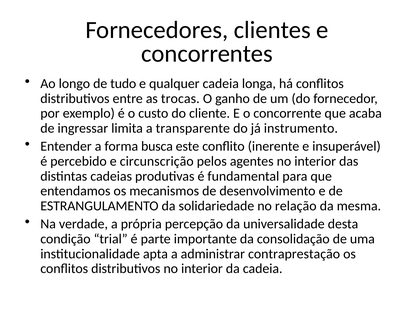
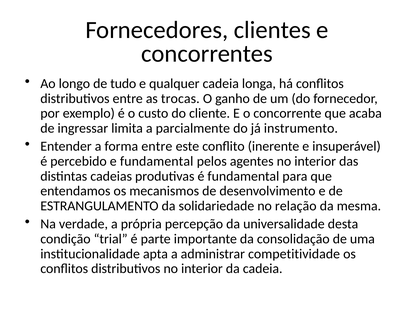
transparente: transparente -> parcialmente (193, 128)
forma busca: busca -> entre (157, 147)
e circunscrição: circunscrição -> fundamental (157, 162)
contraprestação: contraprestação -> competitividade (294, 254)
